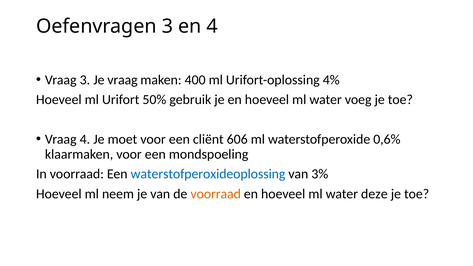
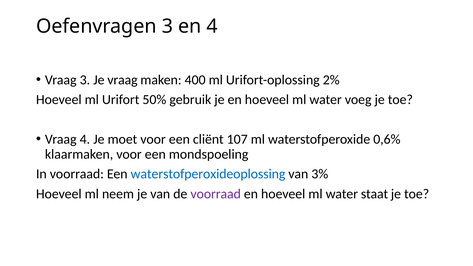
4%: 4% -> 2% (331, 80)
606: 606 -> 107 (237, 139)
voorraad colour: orange -> purple (216, 194)
deze: deze -> staat (374, 194)
